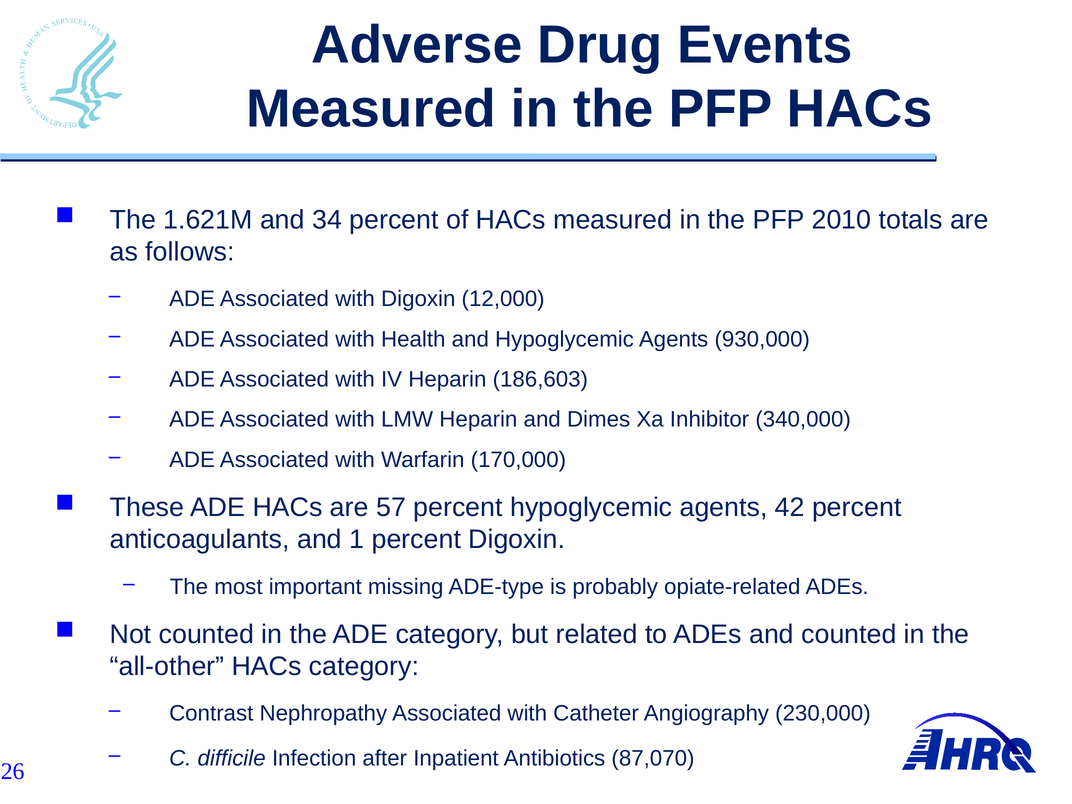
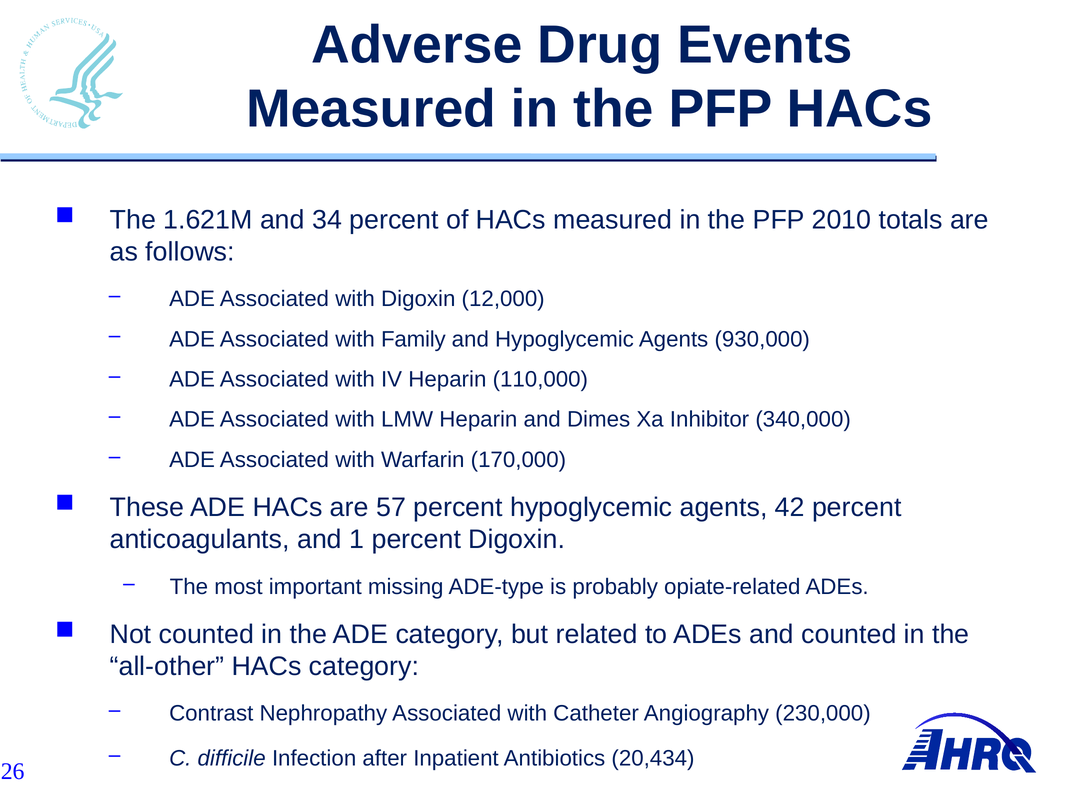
Health: Health -> Family (413, 339)
186,603: 186,603 -> 110,000 (540, 379)
87,070: 87,070 -> 20,434 (653, 758)
